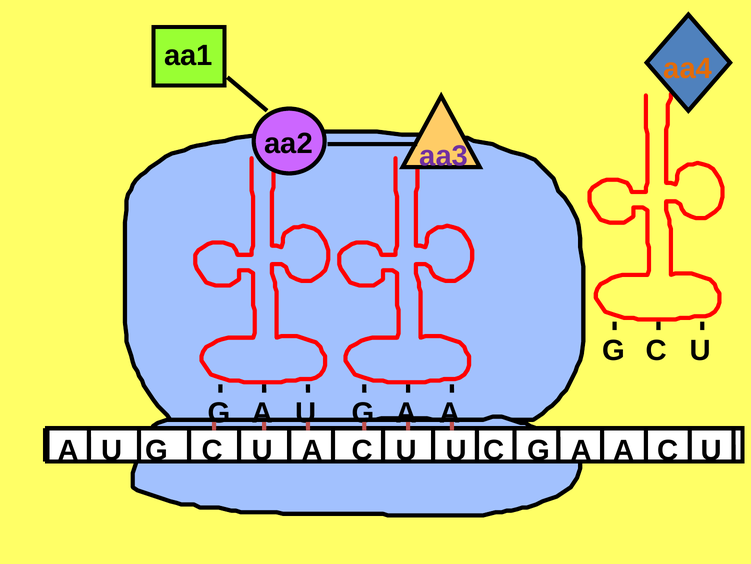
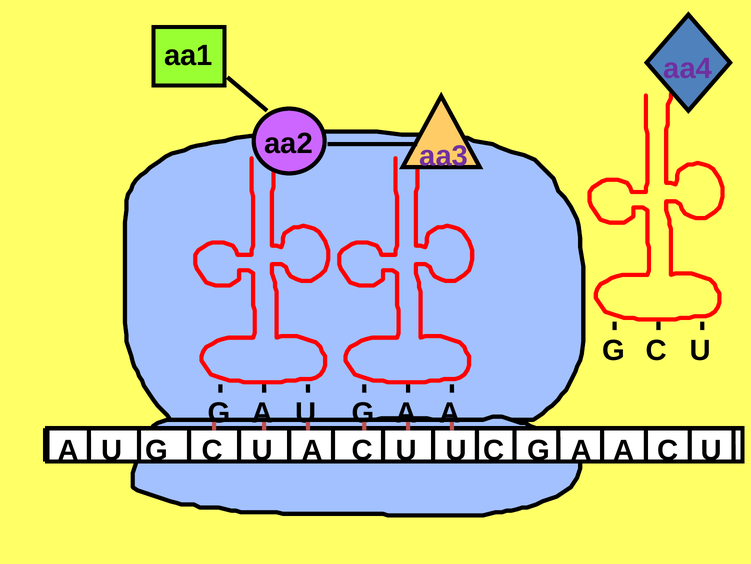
aa4 colour: orange -> purple (688, 68)
